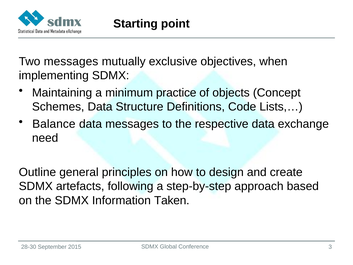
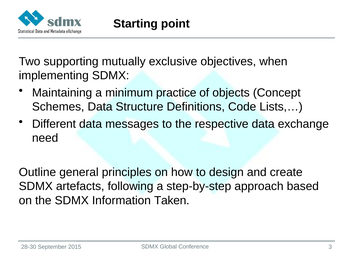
Two messages: messages -> supporting (71, 61)
Balance: Balance -> Different (54, 124)
